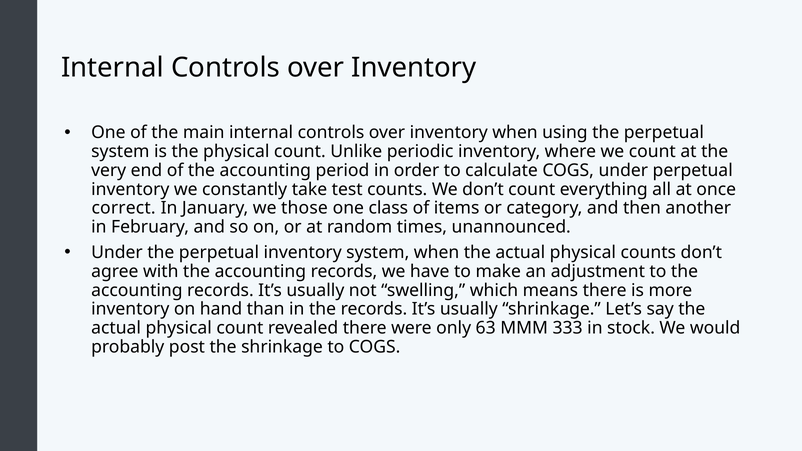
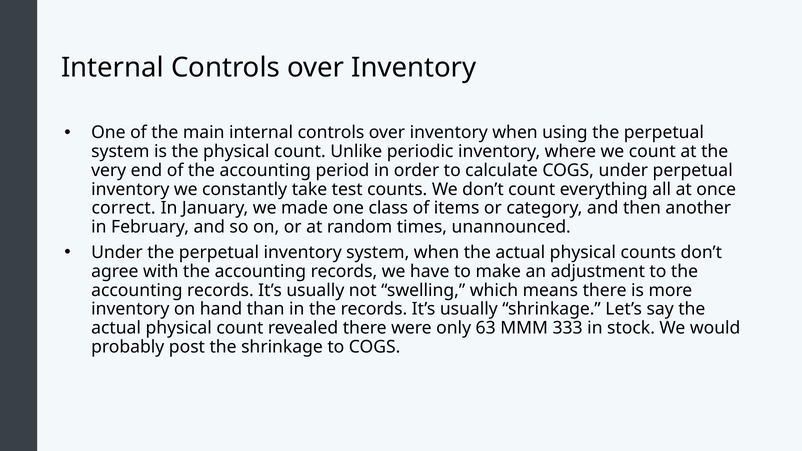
those: those -> made (305, 208)
